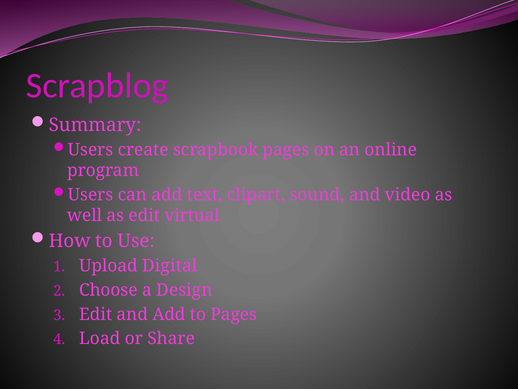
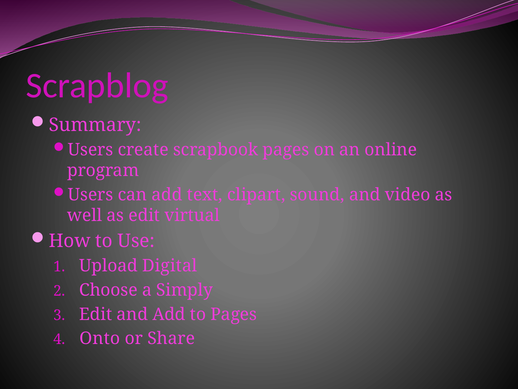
Design: Design -> Simply (185, 290)
Load: Load -> Onto (100, 338)
